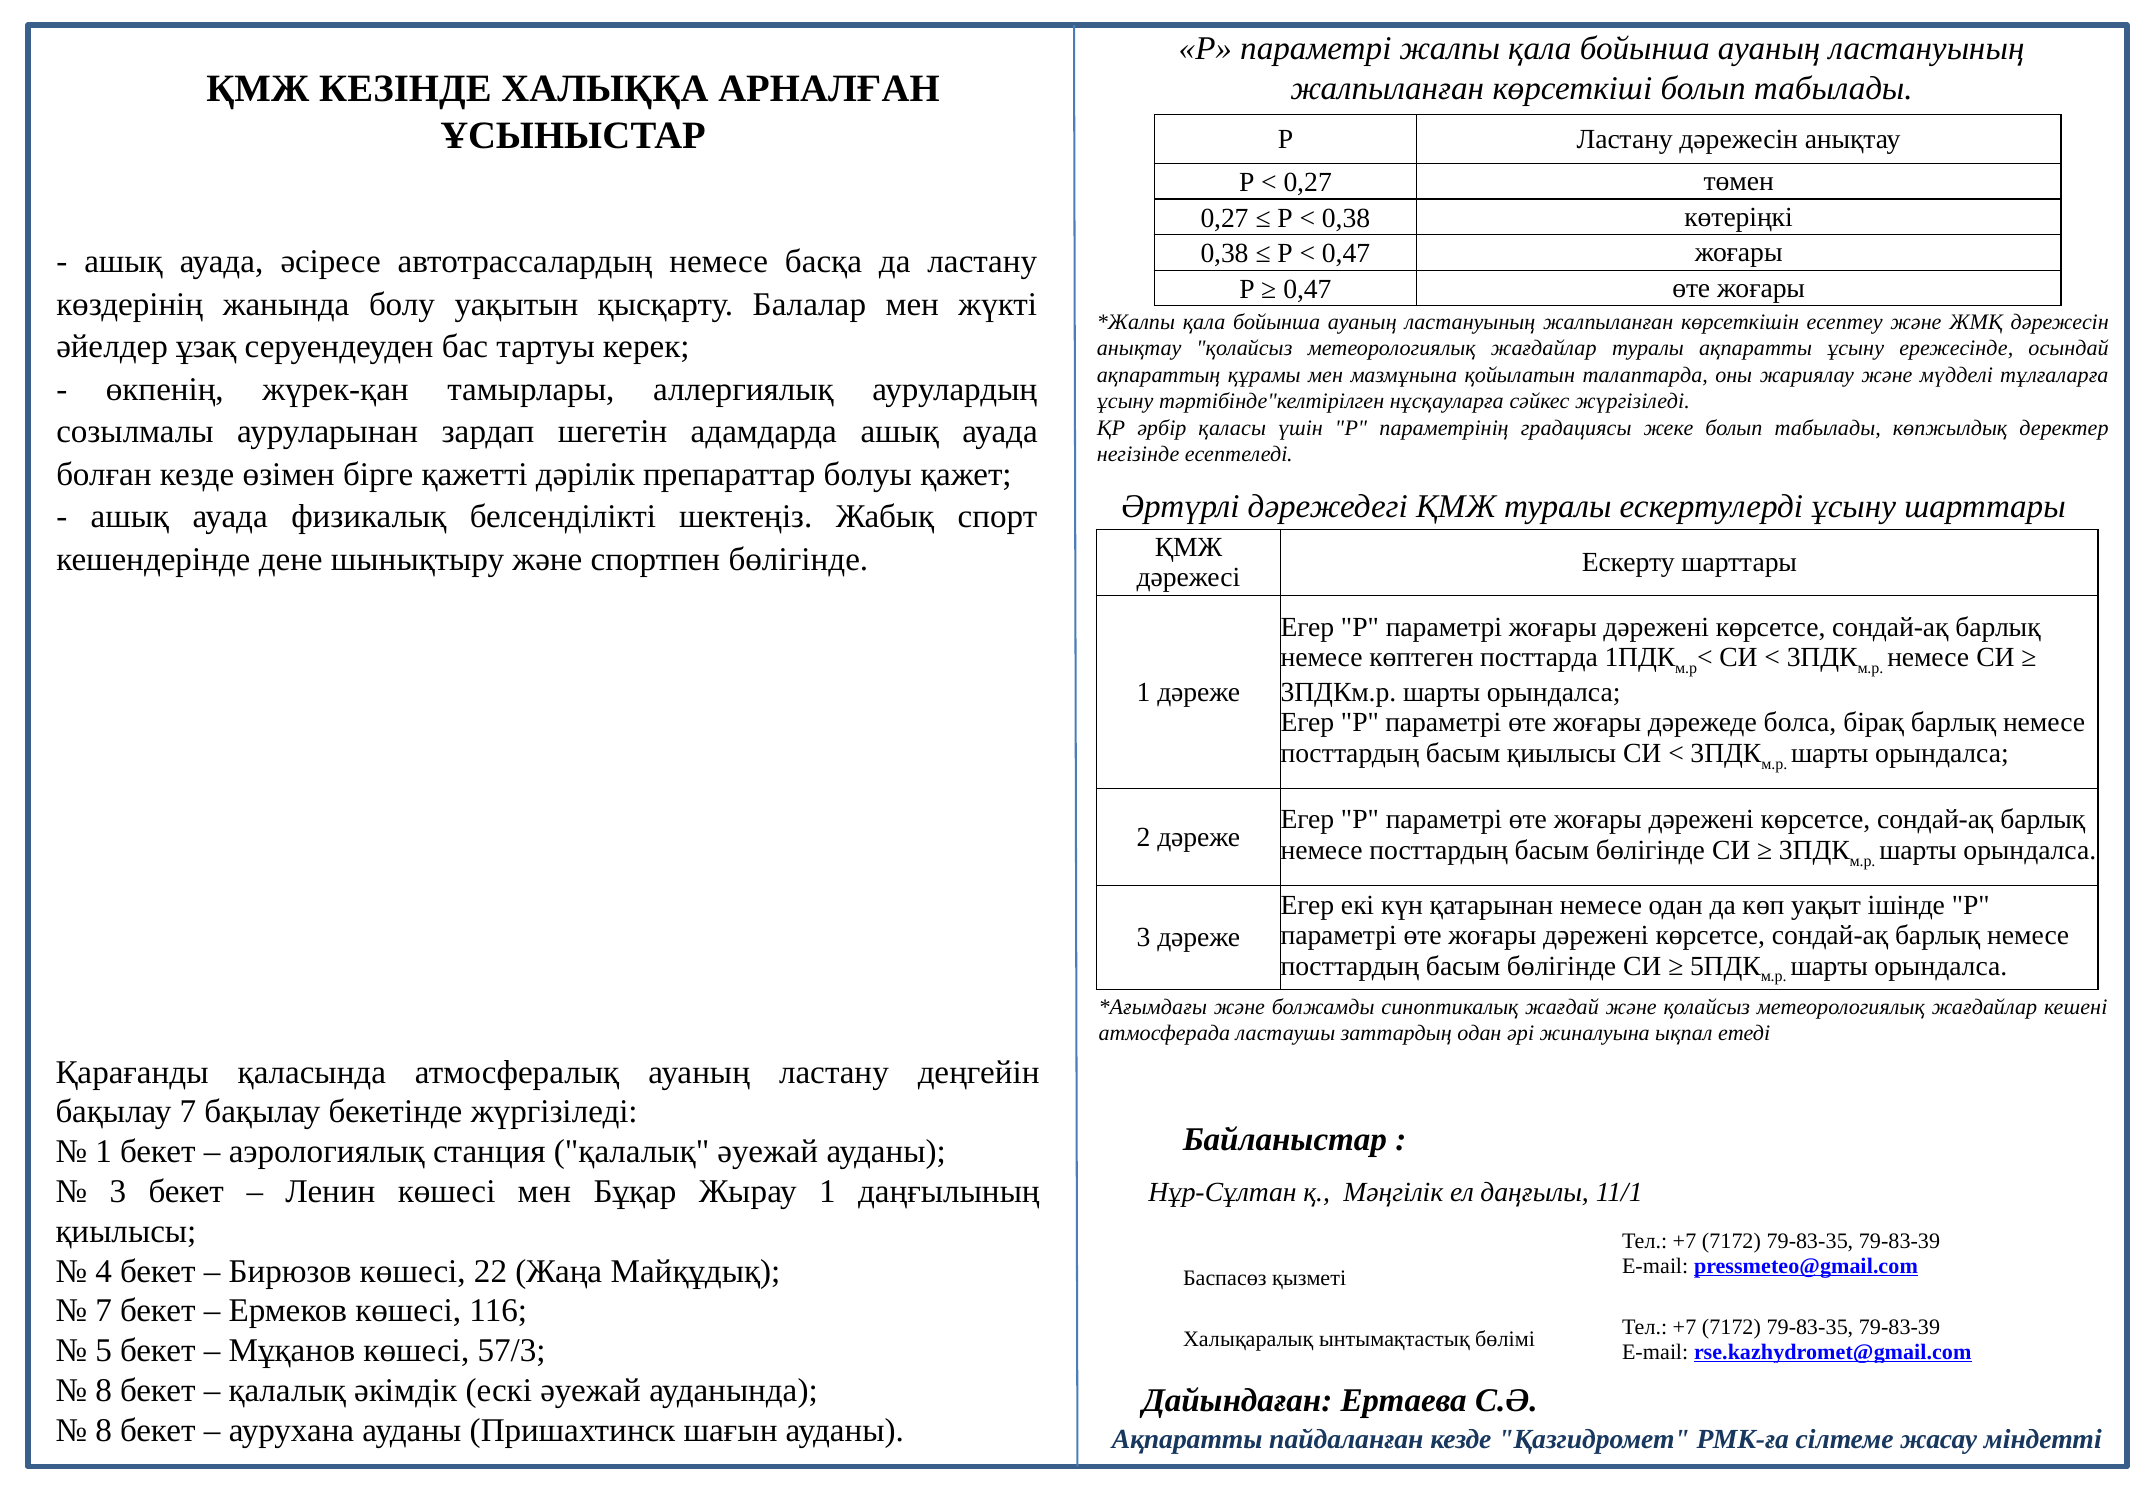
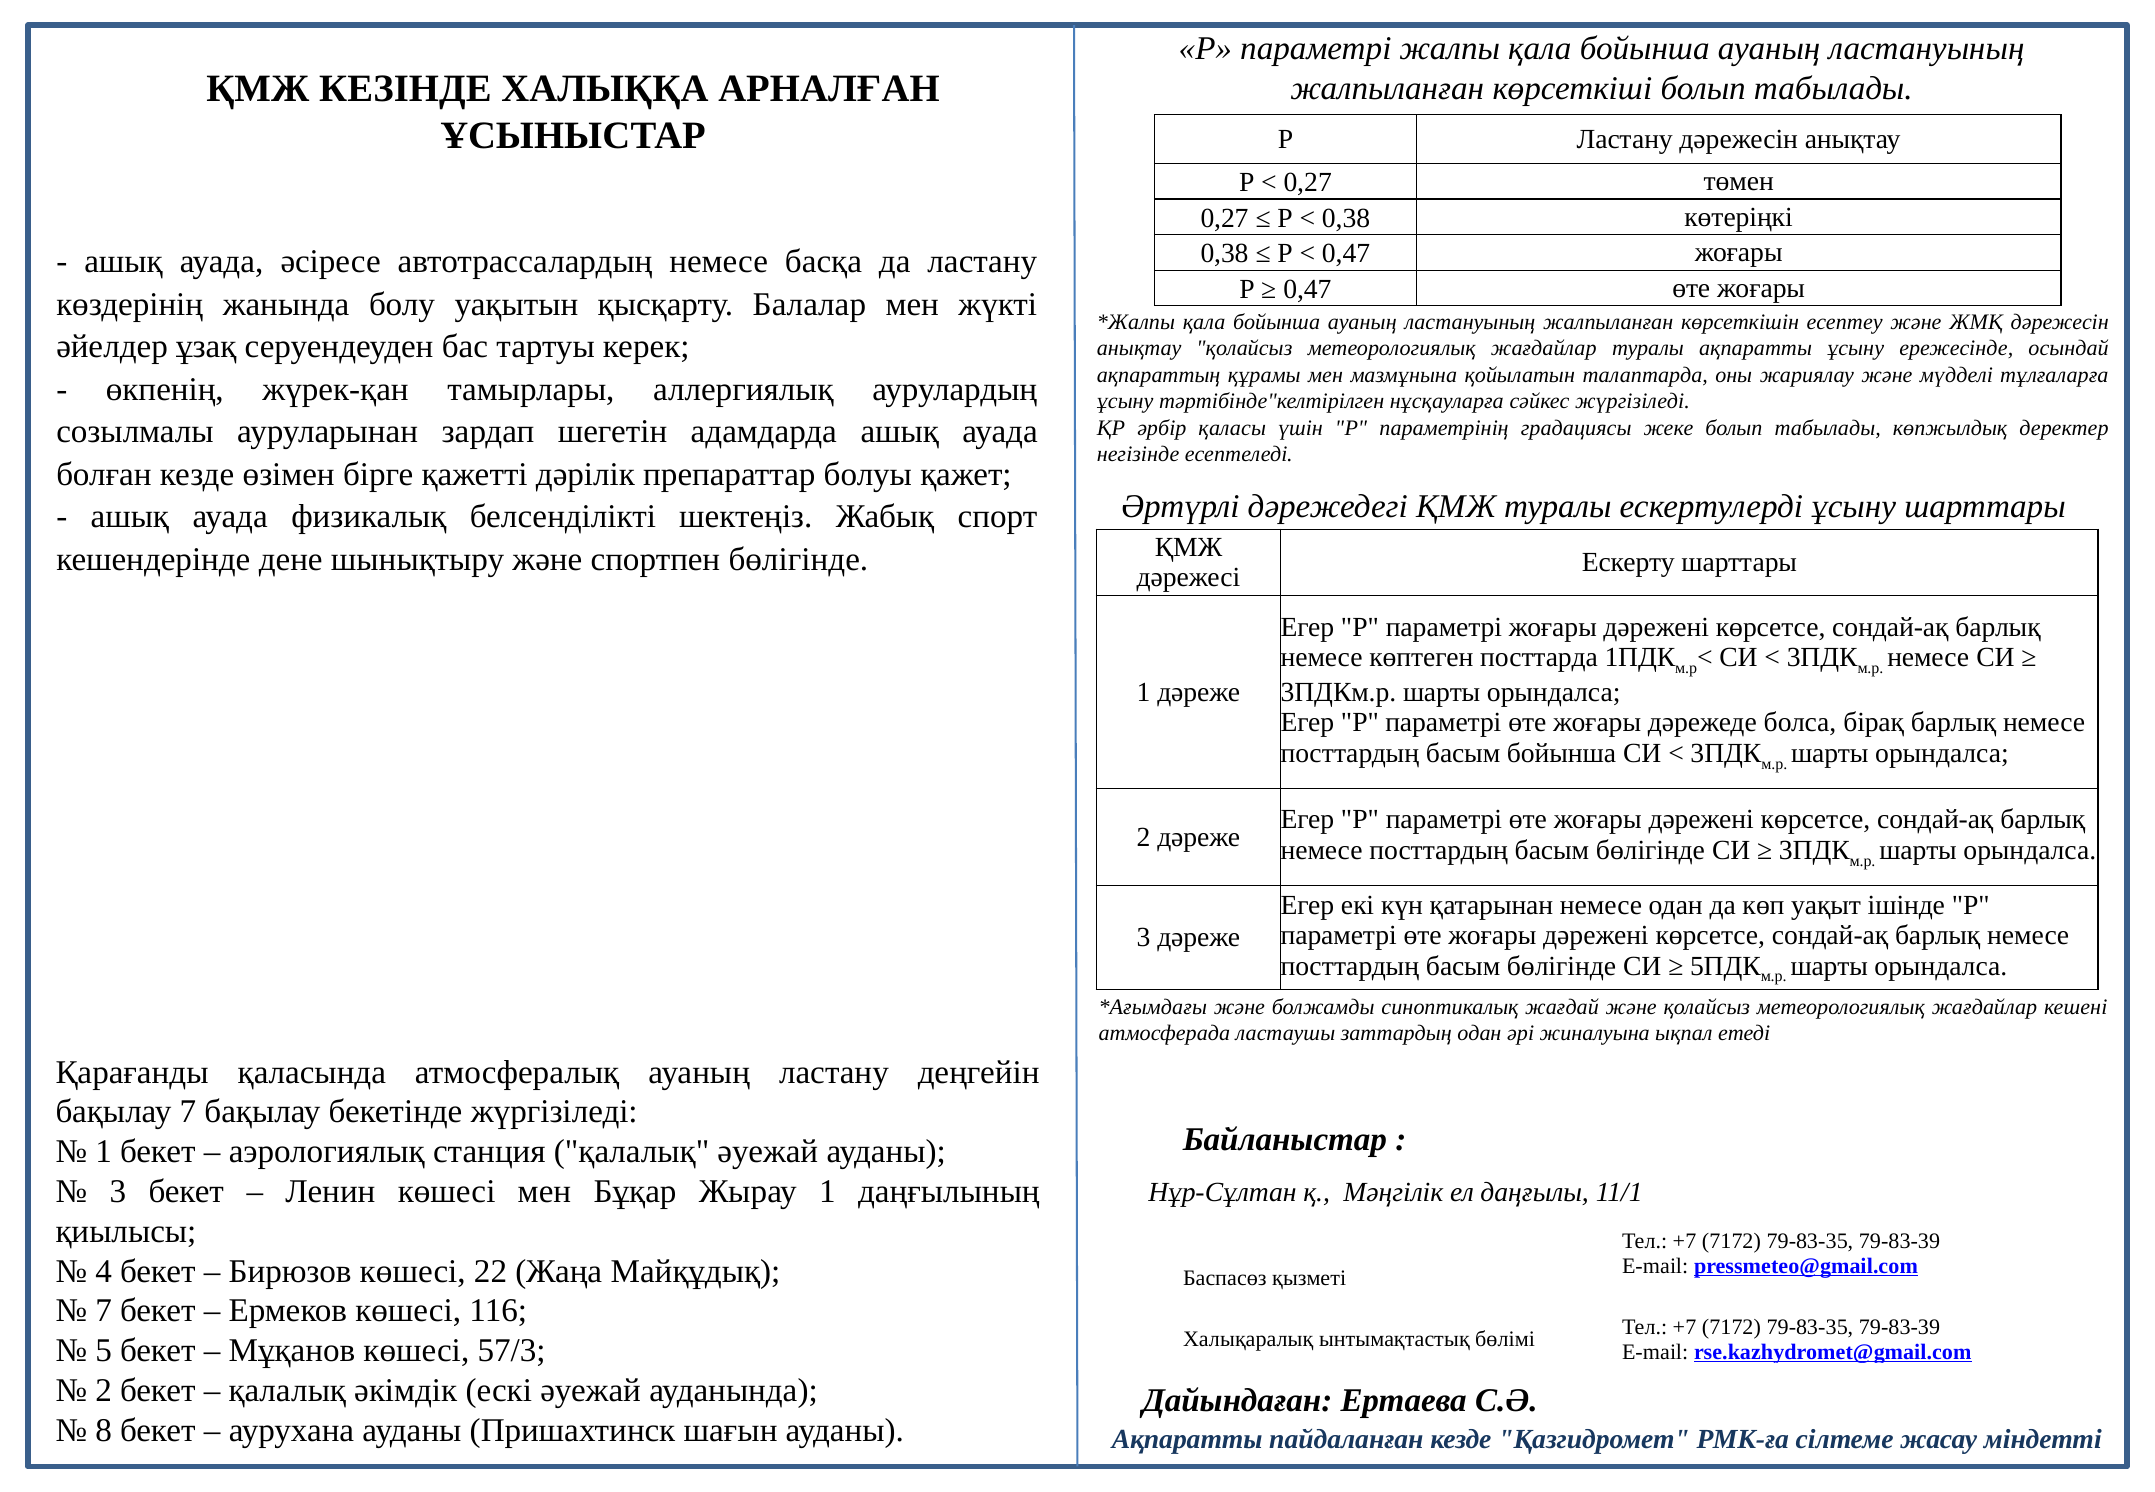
басым қиылысы: қиылысы -> бойынша (1562, 753)
8: 8 -> 2 (104, 1390)
